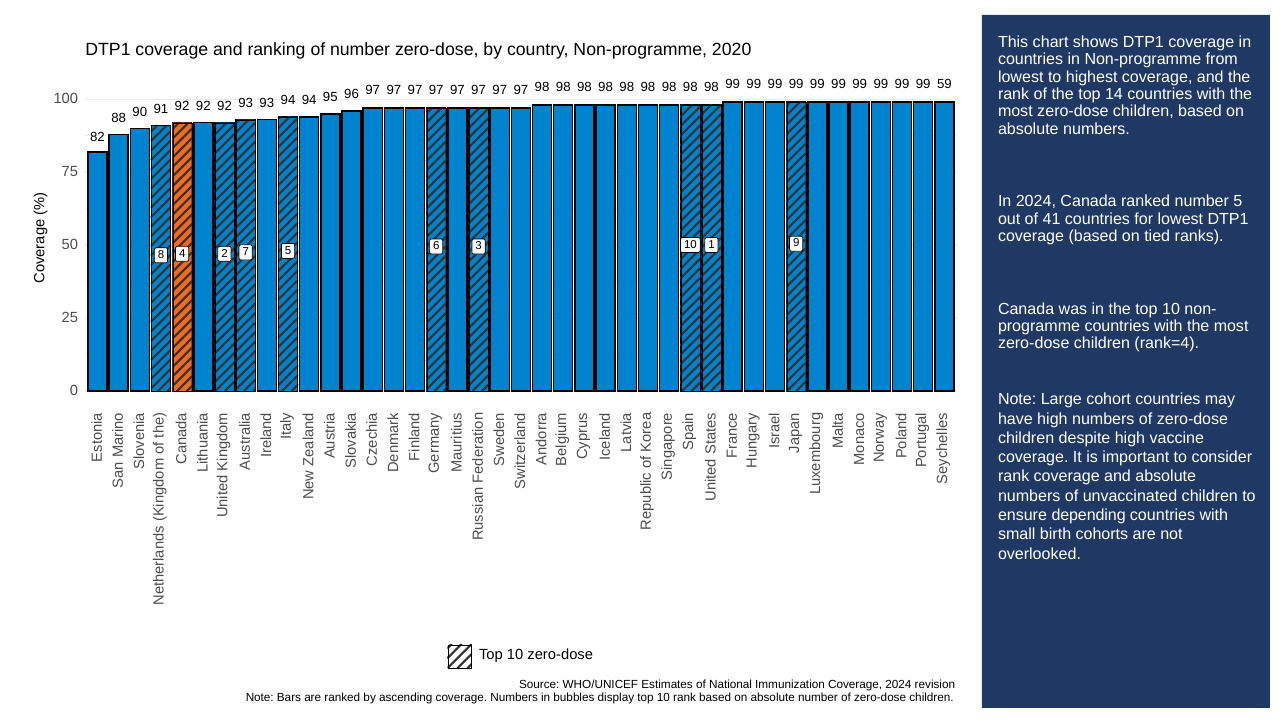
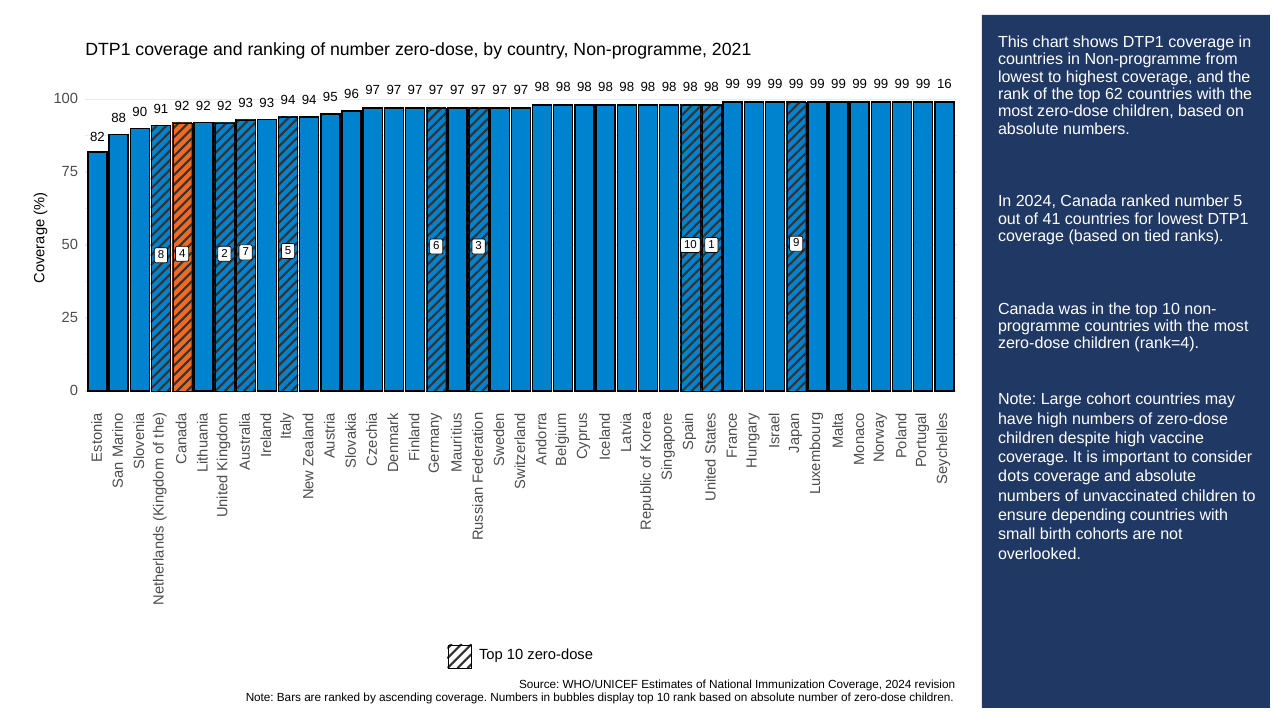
2020: 2020 -> 2021 (732, 50)
59: 59 -> 16 (944, 84)
14: 14 -> 62 (1114, 94)
rank: rank -> dots (1014, 477)
